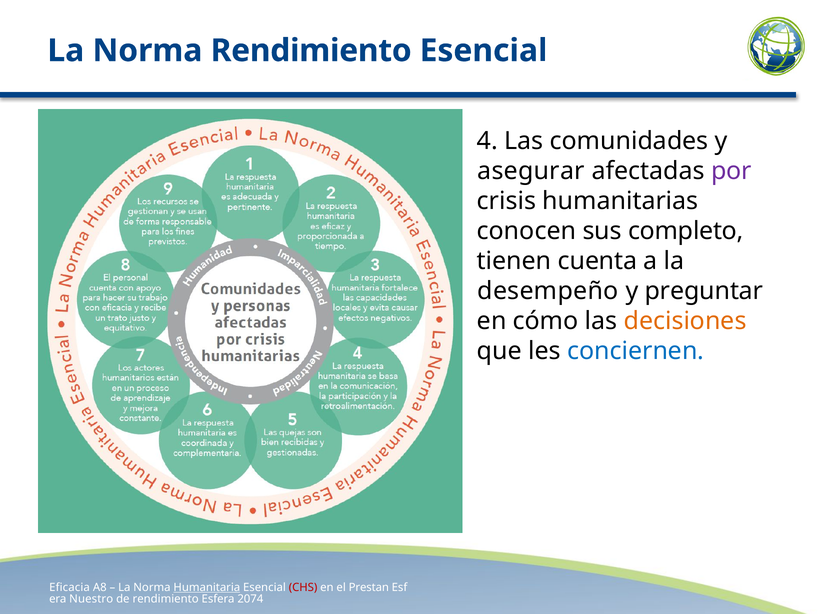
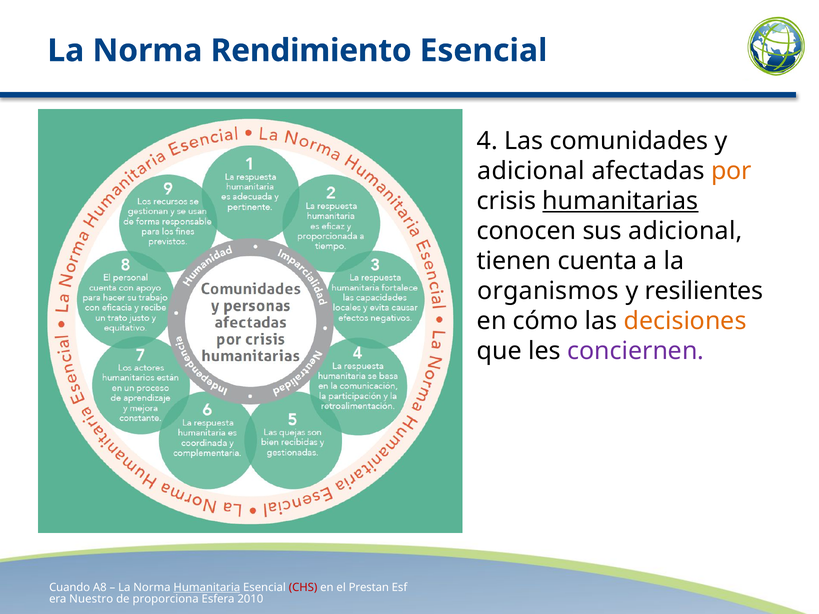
asegurar: asegurar -> adicional (531, 171)
por colour: purple -> orange (731, 171)
humanitarias underline: none -> present (620, 201)
sus completo: completo -> adicional (686, 231)
desempeño: desempeño -> organismos (548, 291)
preguntar: preguntar -> resilientes (704, 291)
conciernen colour: blue -> purple (636, 351)
Eficacia: Eficacia -> Cuando (70, 588)
de rendimiento: rendimiento -> proporciona (166, 599)
2074: 2074 -> 2010 (250, 599)
